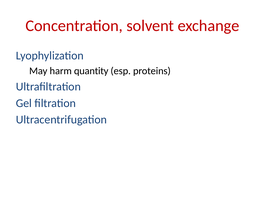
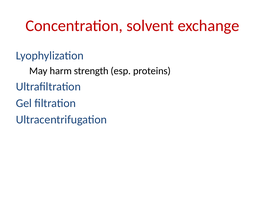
quantity: quantity -> strength (91, 71)
